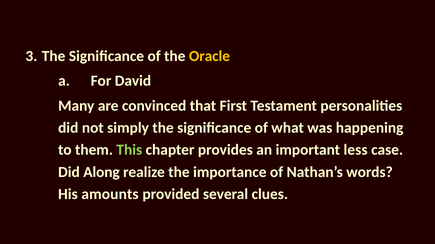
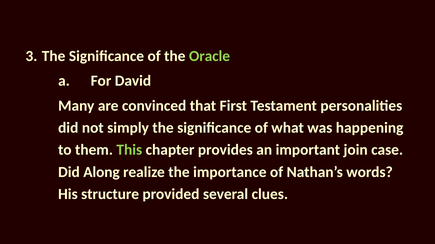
Oracle colour: yellow -> light green (209, 56)
less: less -> join (356, 150)
amounts: amounts -> structure (110, 195)
